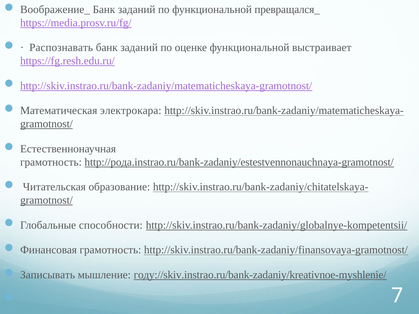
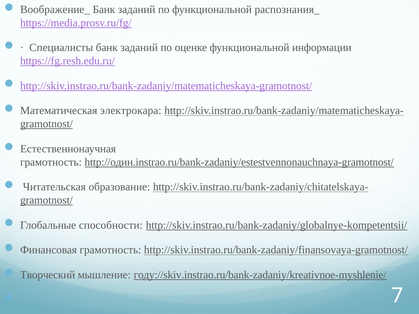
превращался_: превращался_ -> распознания_ (287, 10)
Распознавать: Распознавать -> Специалисты (61, 48)
выстраивает: выстраивает -> информации (322, 48)
http://рода.instrao.ru/bank-zadaniy/estestvennonauchnaya-gramotnost/: http://рода.instrao.ru/bank-zadaniy/estestvennonauchnaya-gramotnost/ -> http://один.instrao.ru/bank-zadaniy/estestvennonauchnaya-gramotnost/ (239, 162)
Записывать: Записывать -> Творческий (48, 275)
